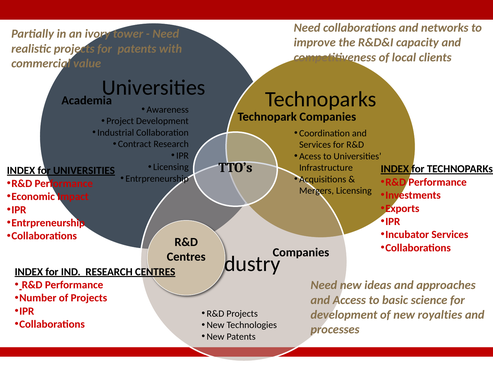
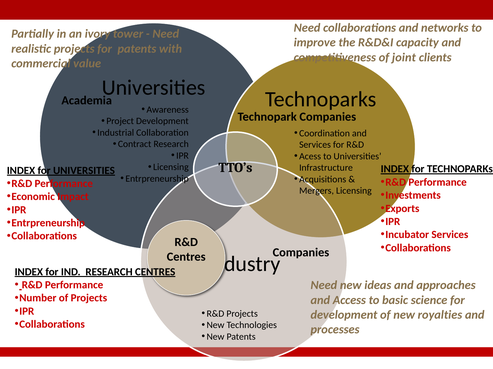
local: local -> joint (404, 57)
